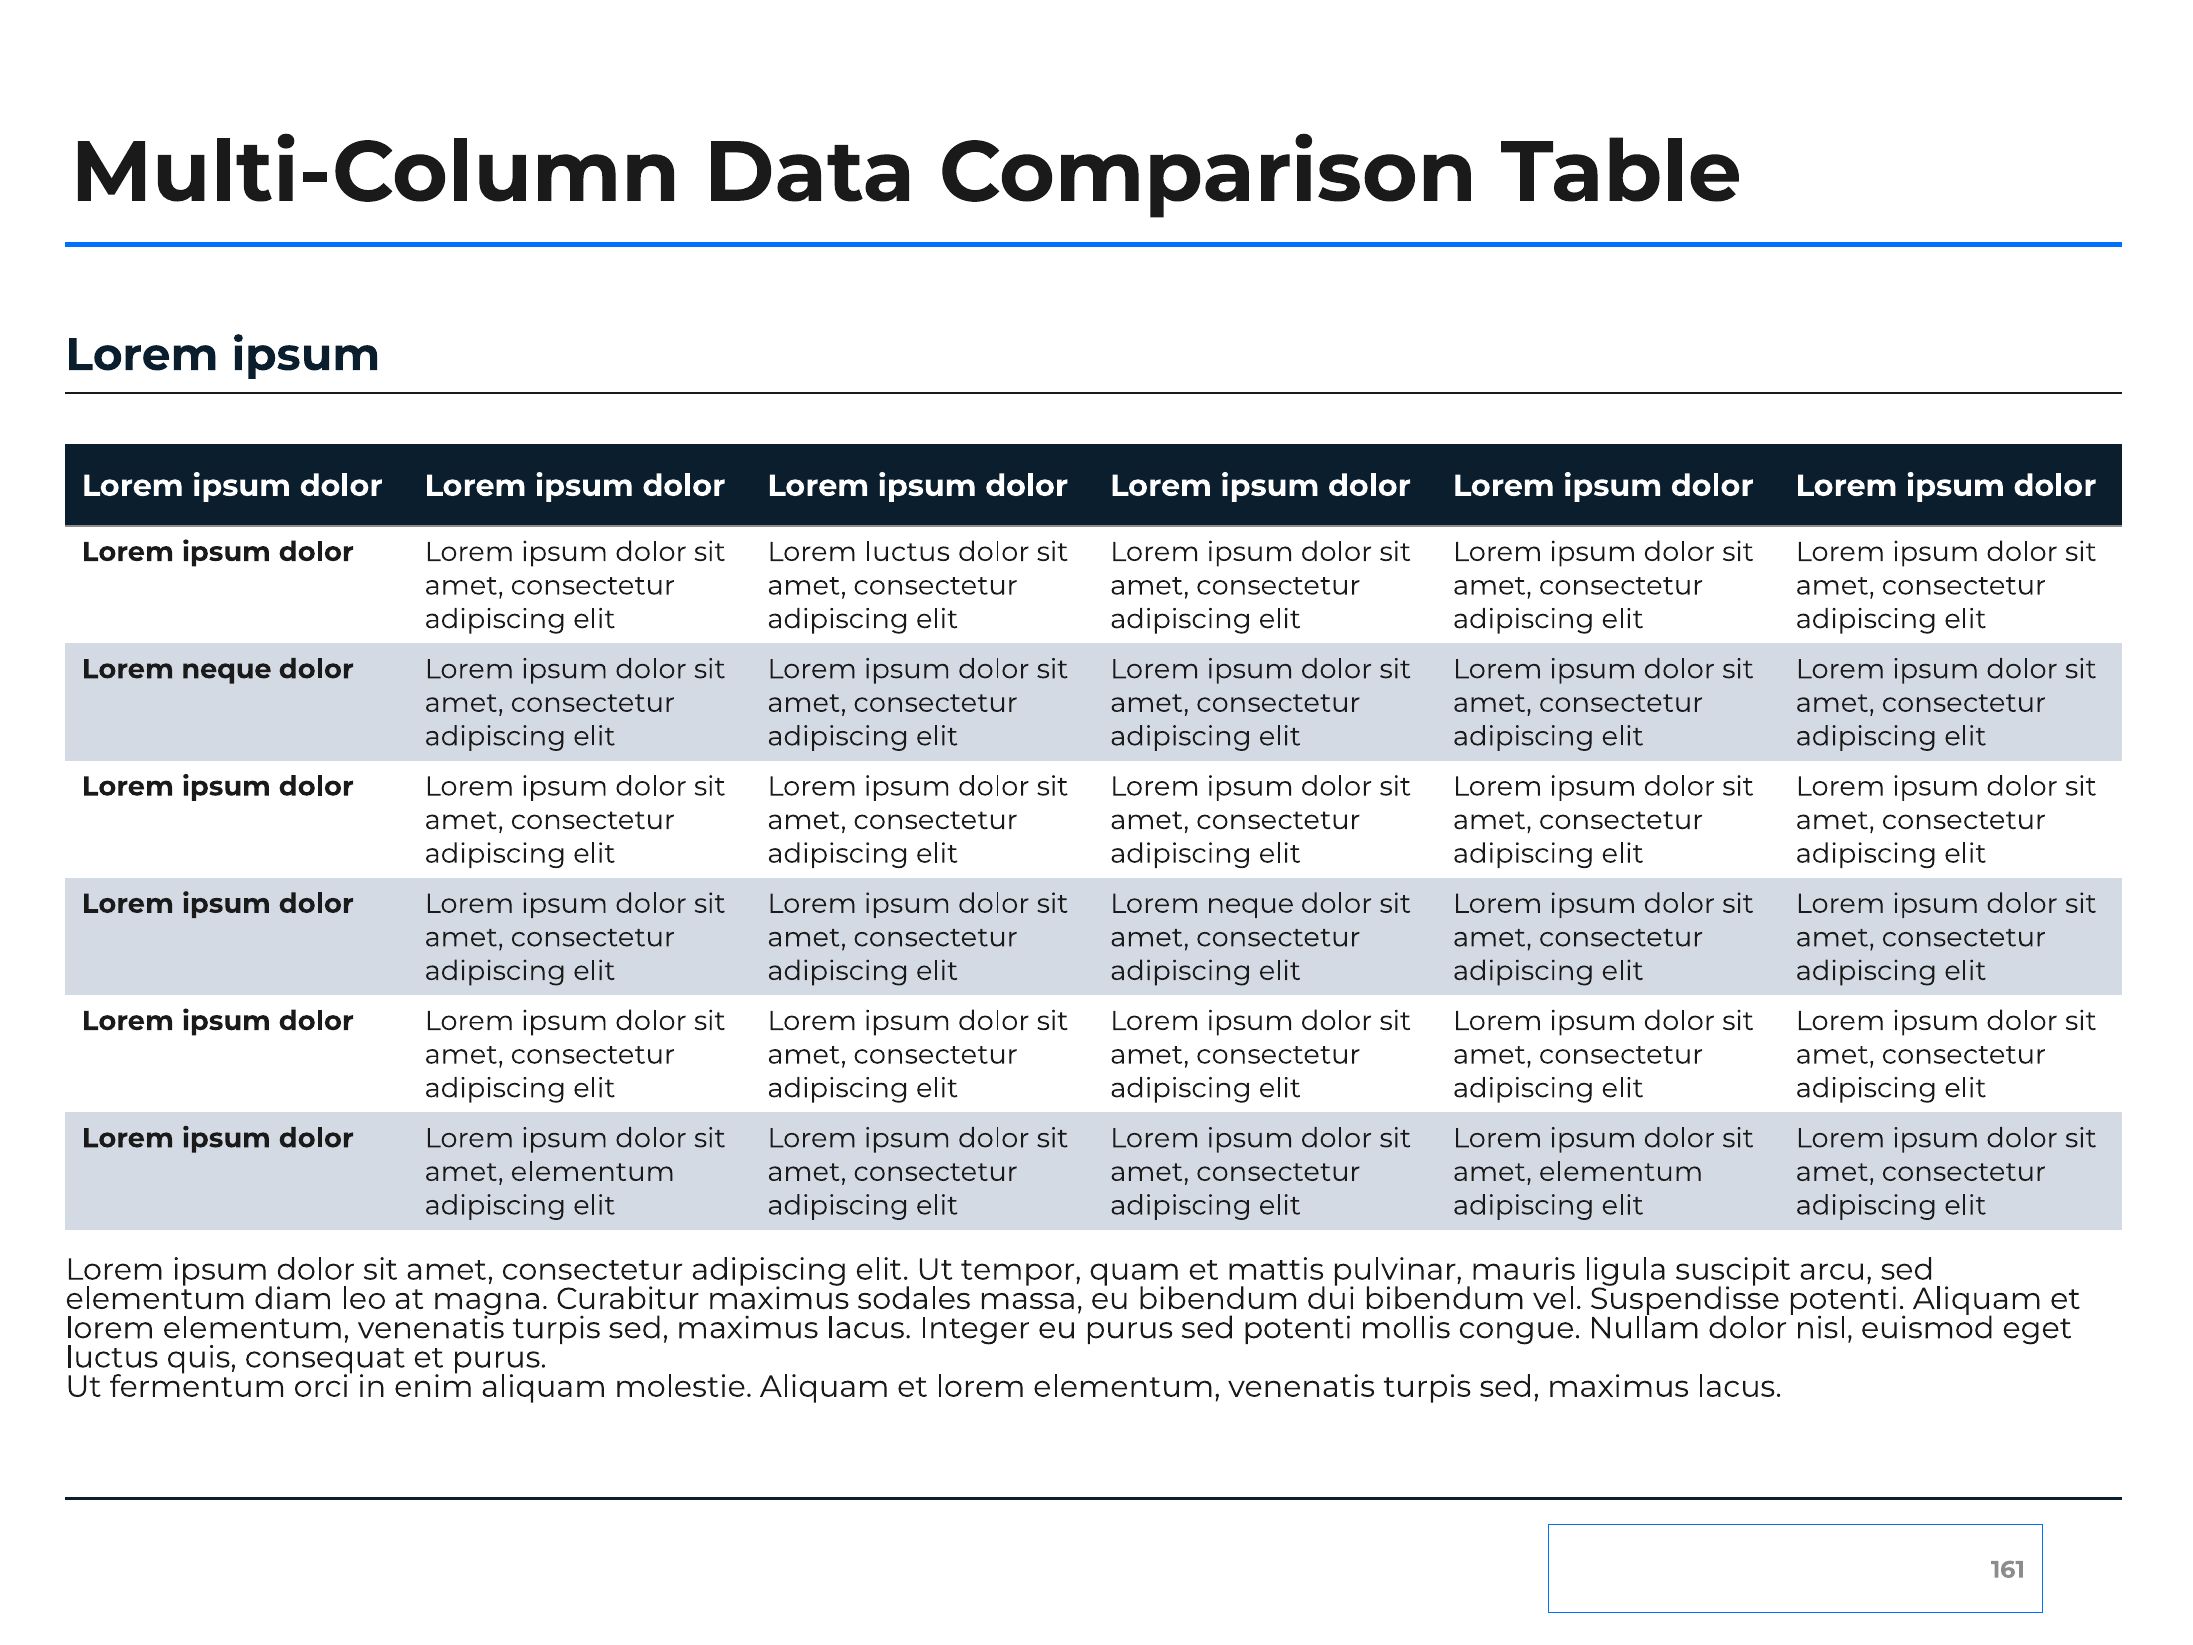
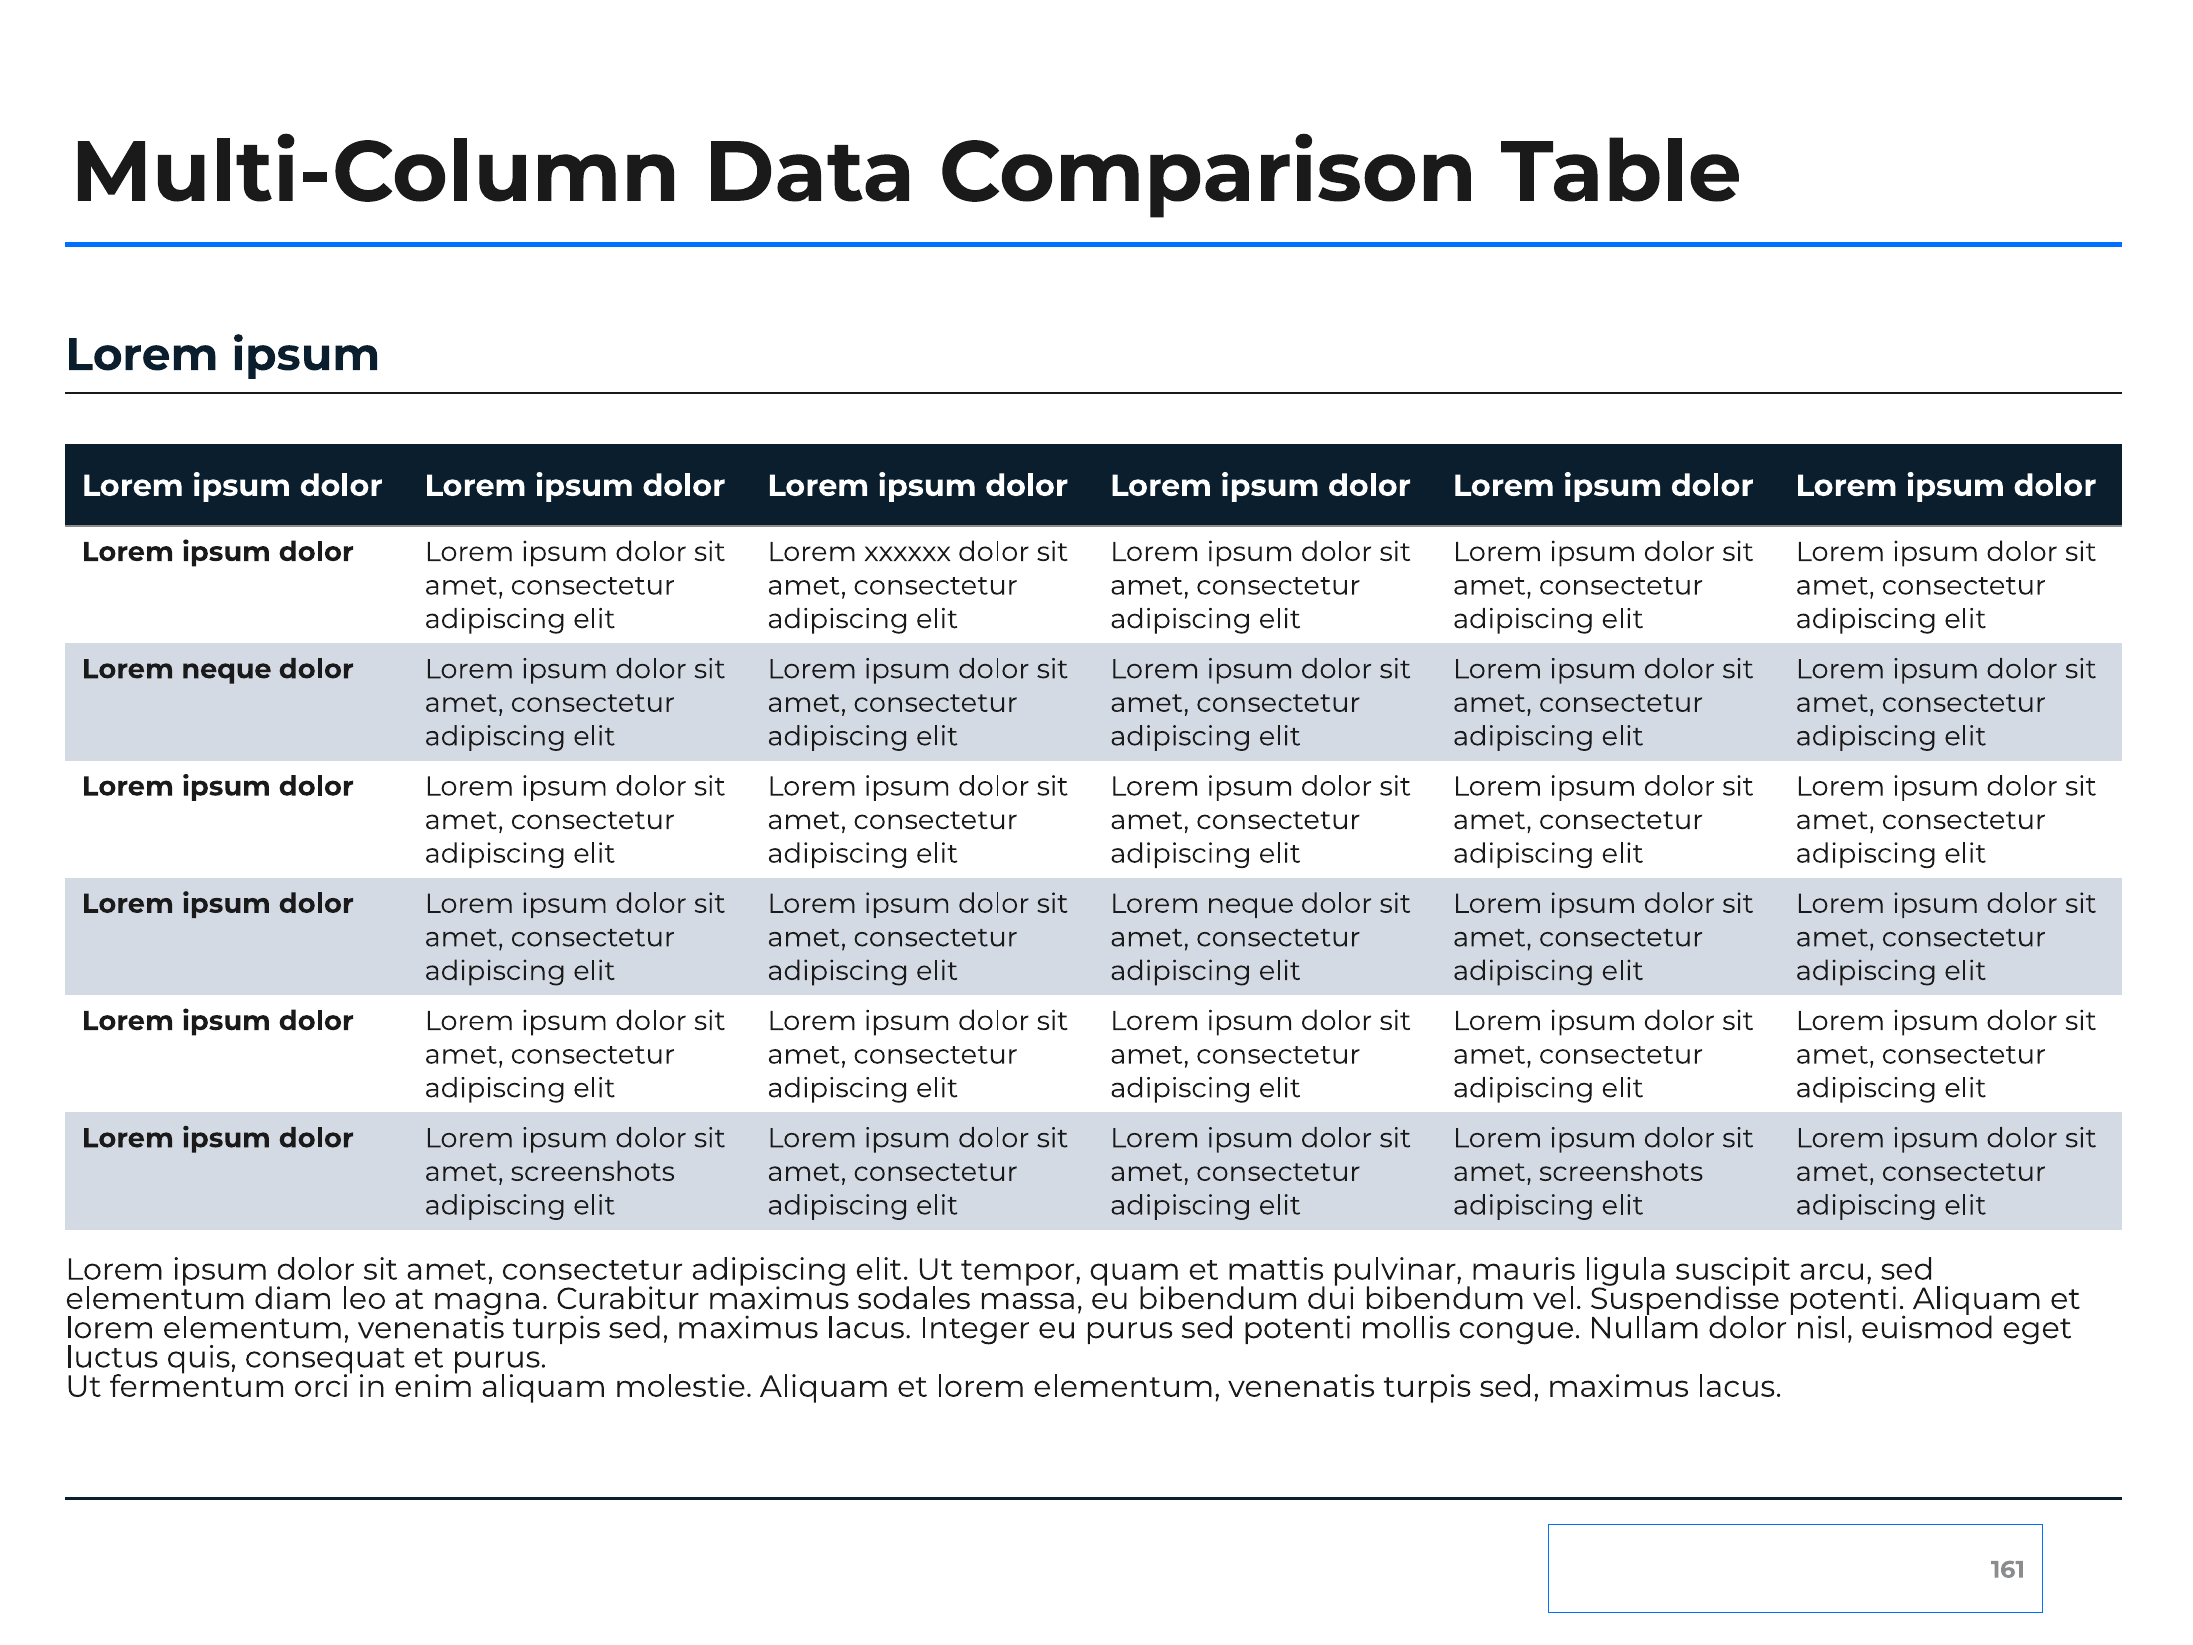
Lorem luctus: luctus -> xxxxxx (908, 552)
elementum: elementum -> screenshots (593, 1172)
elementum: elementum -> screenshots (1621, 1172)
